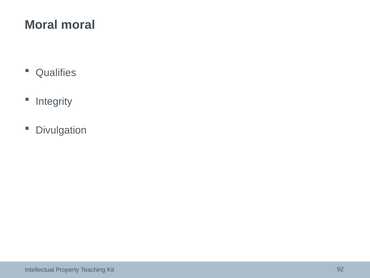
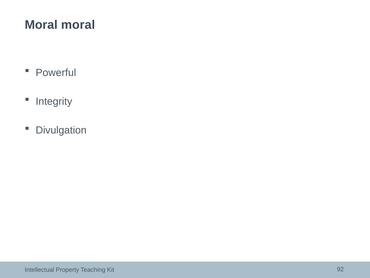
Qualifies: Qualifies -> Powerful (56, 72)
